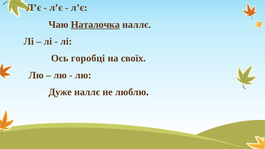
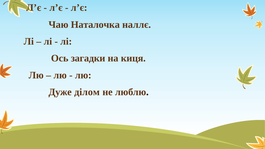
Наталочка underline: present -> none (95, 25)
горобці: горобці -> загадки (88, 58)
своїх: своїх -> киця (133, 58)
Дуже наллє: наллє -> ділом (87, 92)
